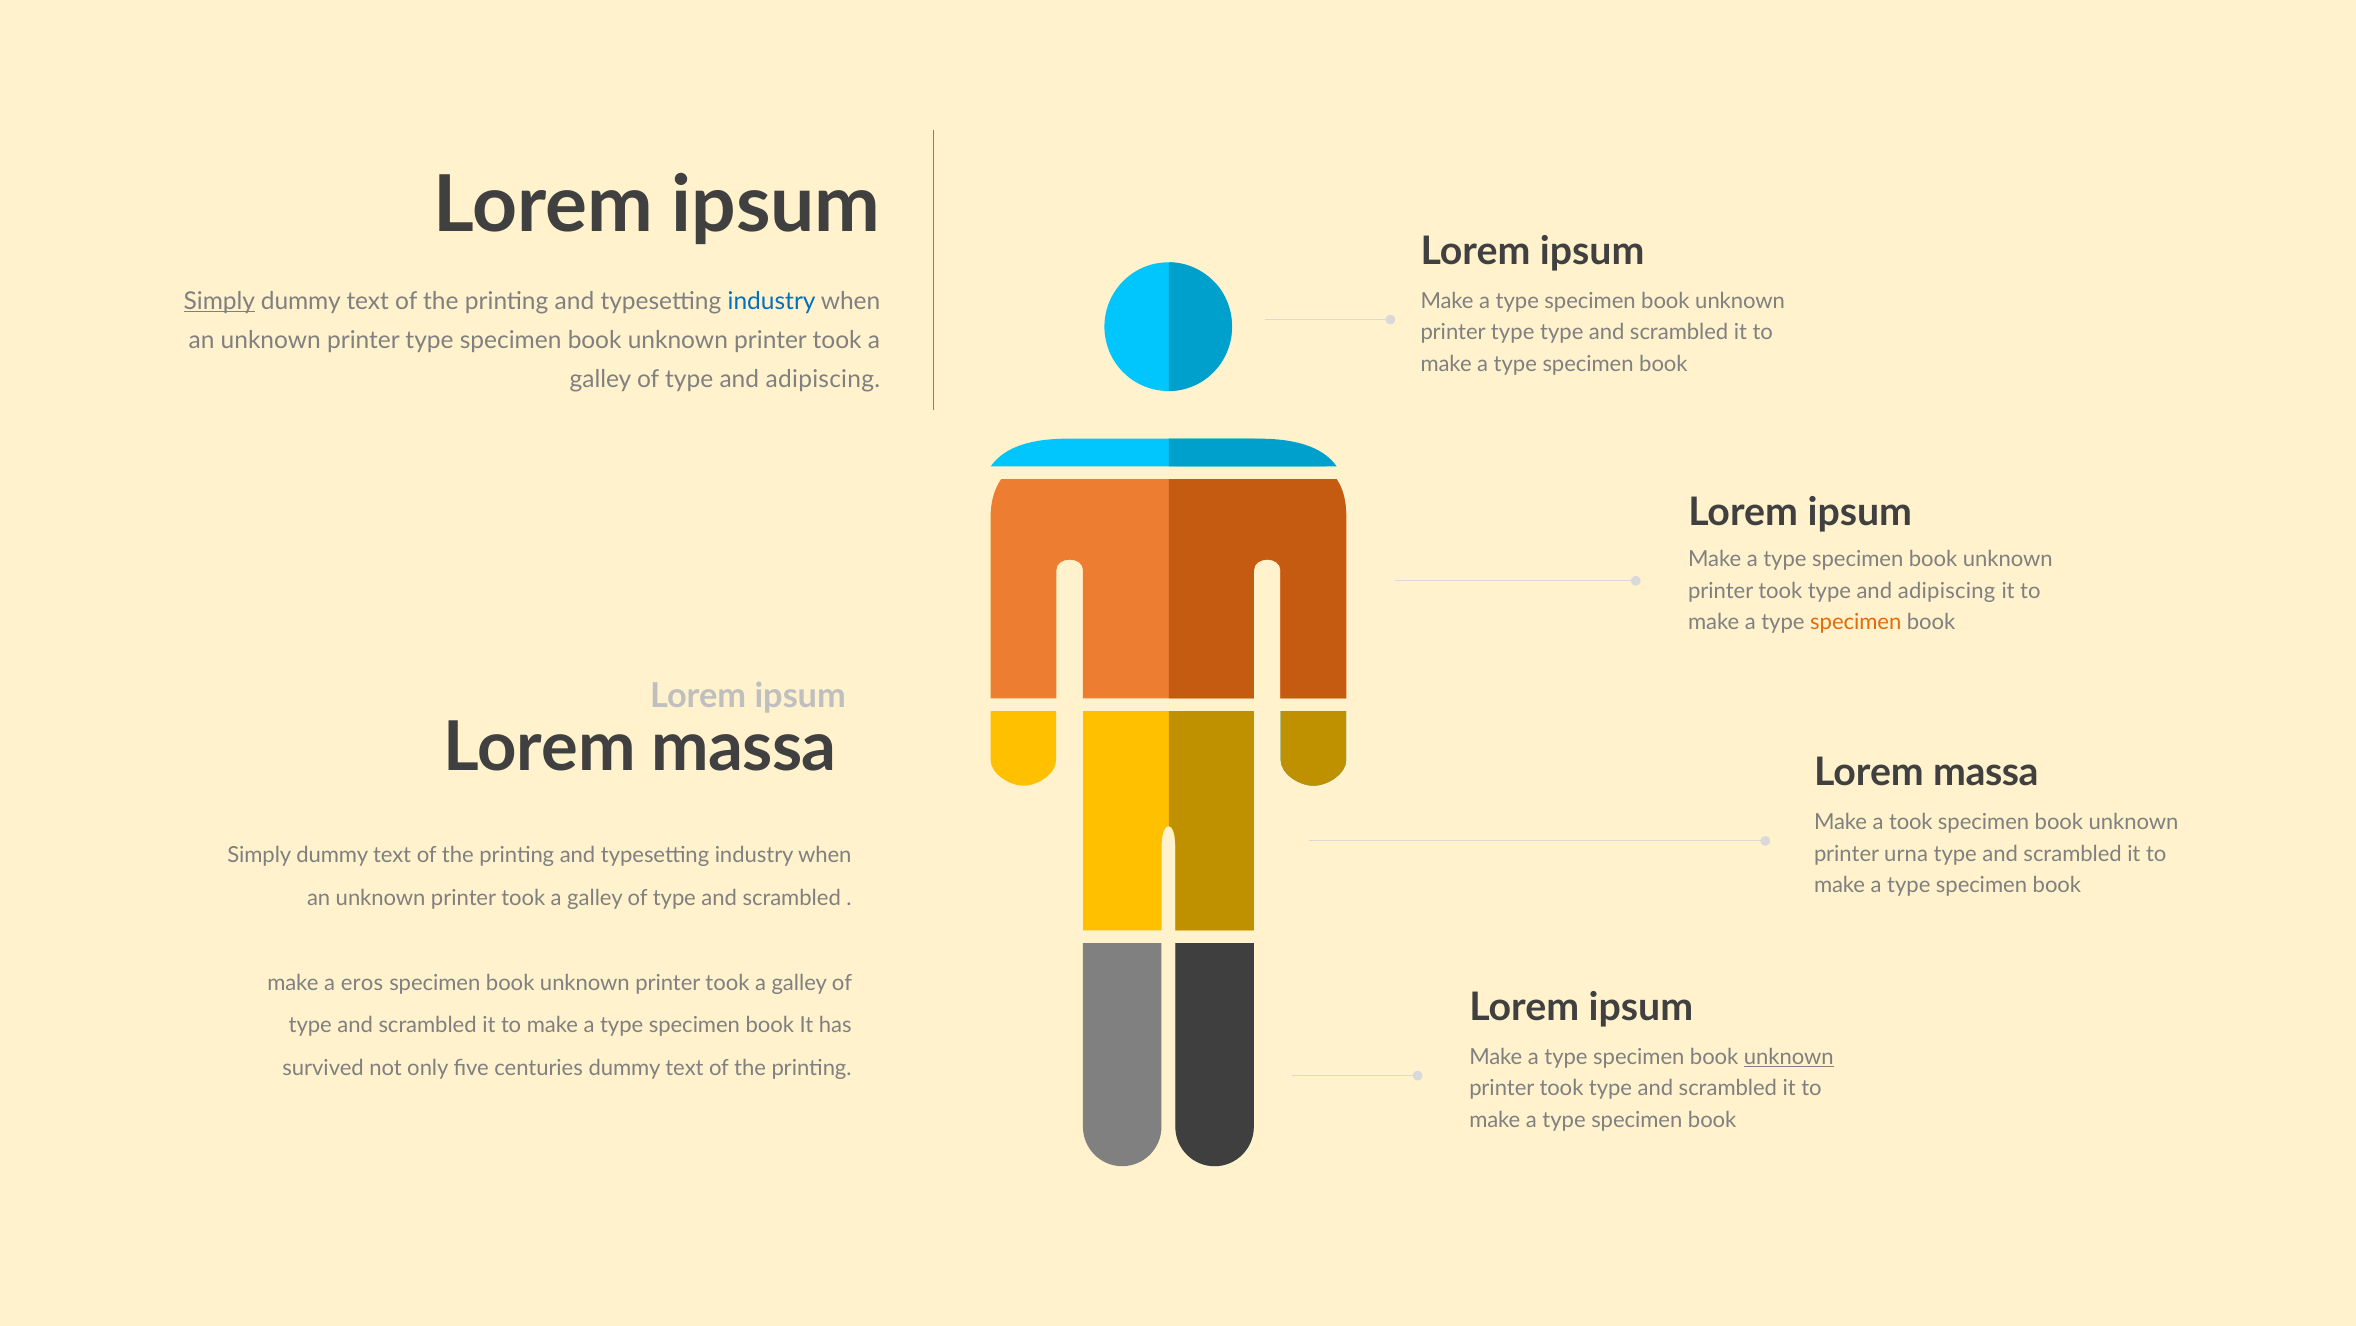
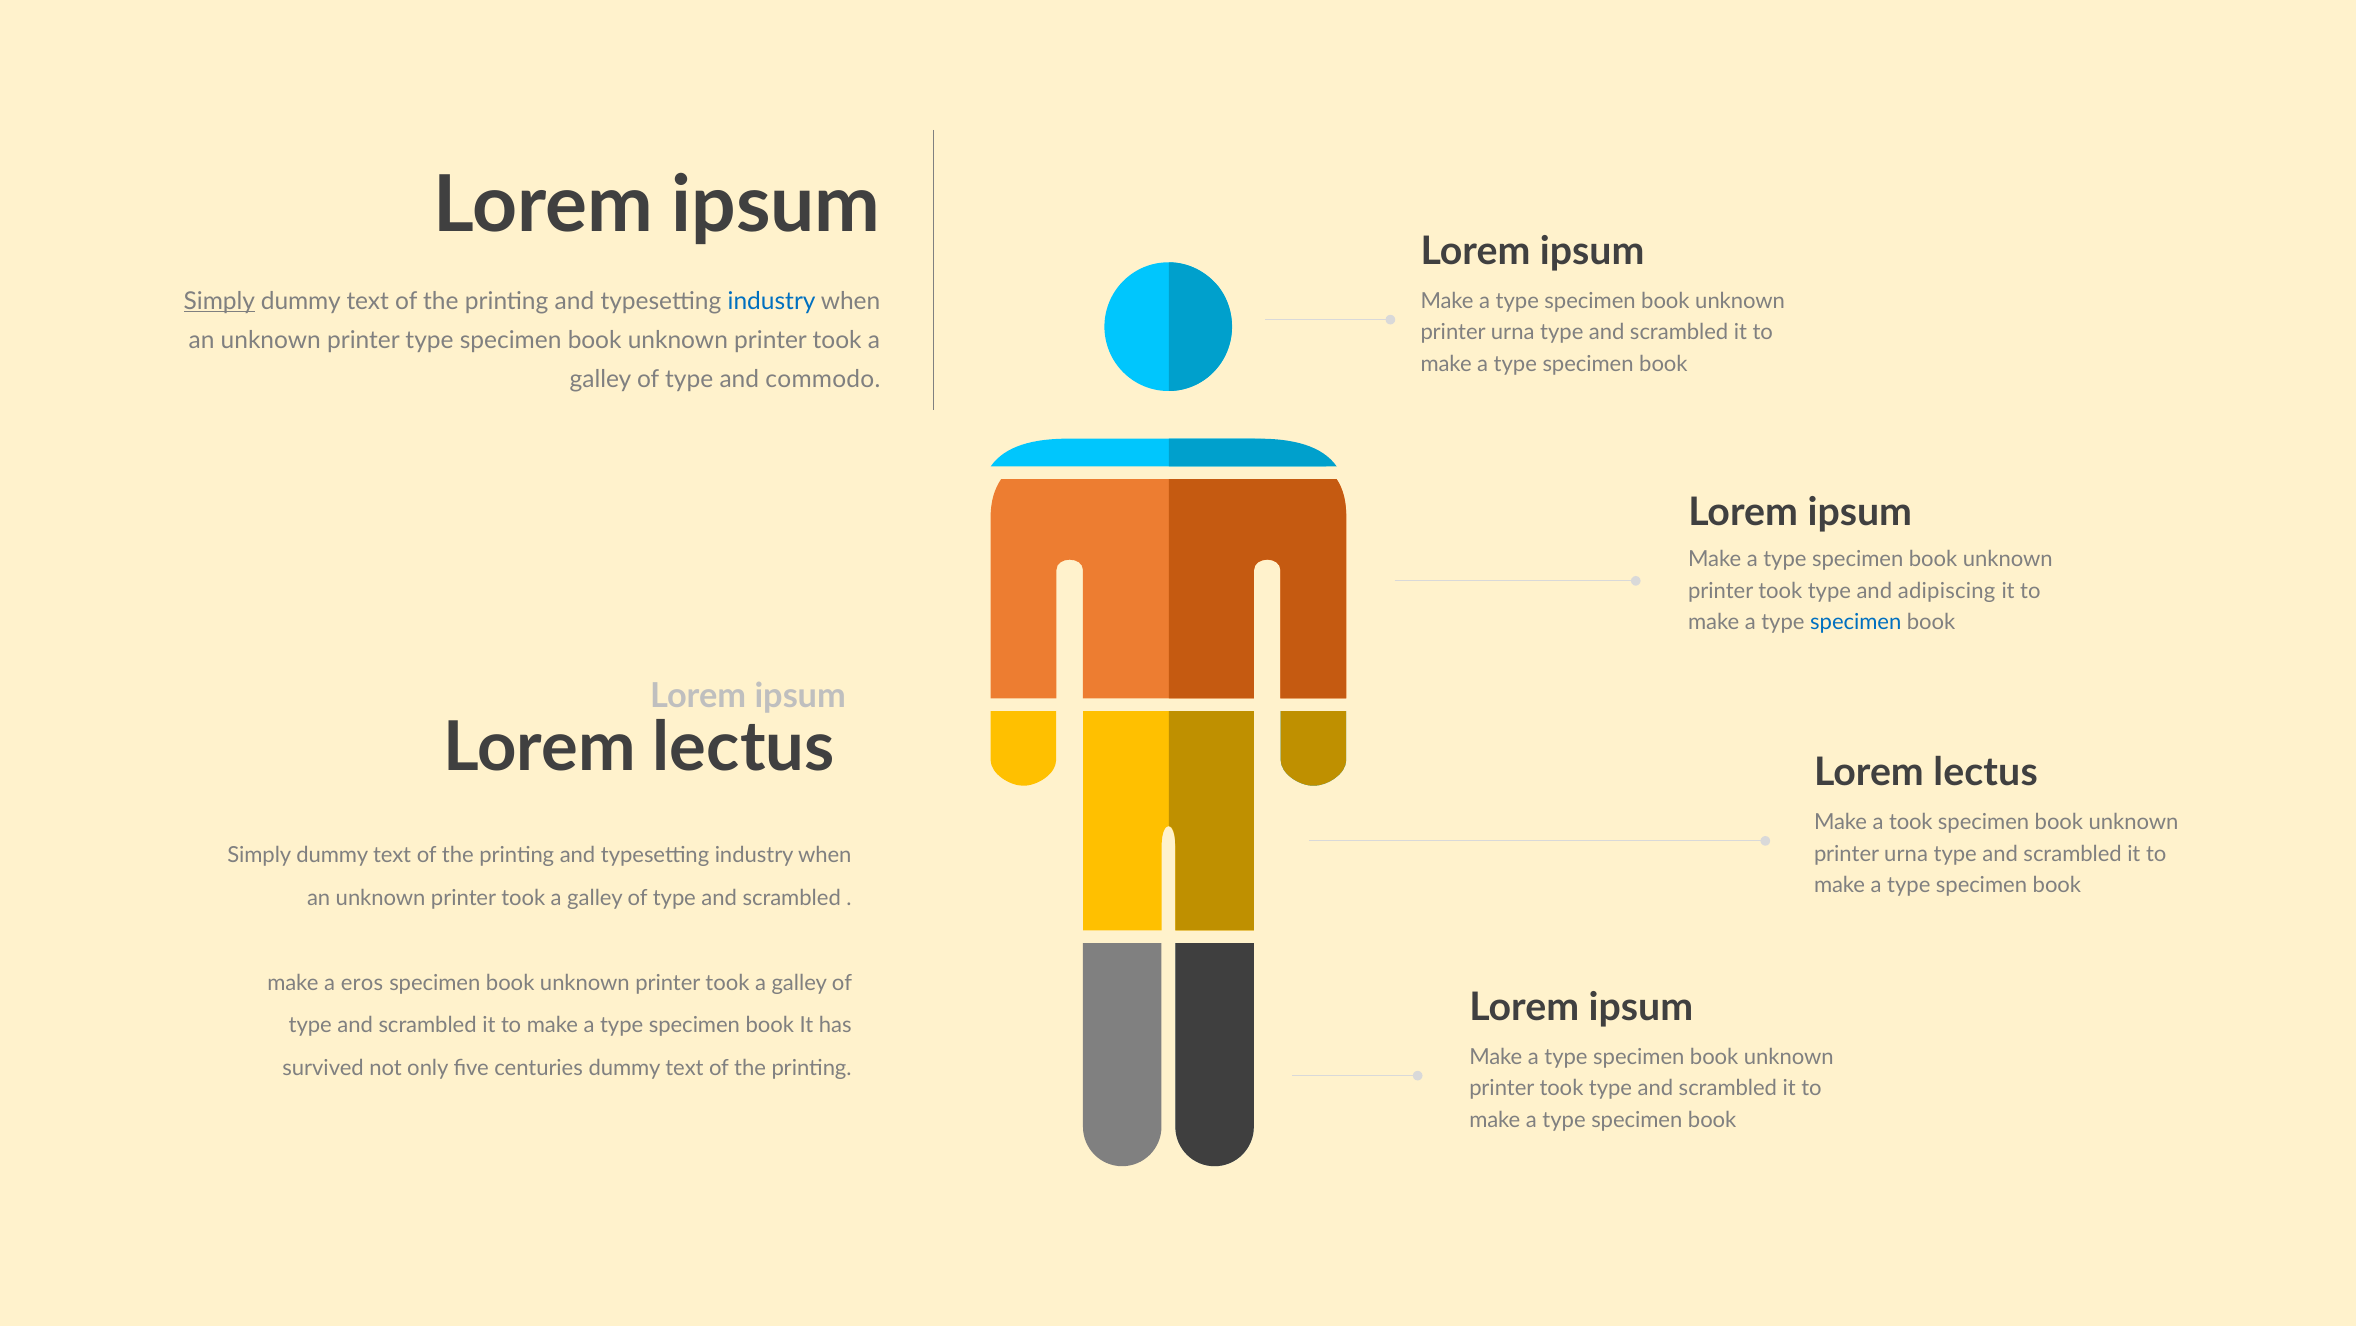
type: type -> urna (1513, 332)
of type and adipiscing: adipiscing -> commodo (823, 380)
specimen colour: orange -> blue (1856, 622)
massa: massa -> lectus (744, 748)
massa: massa -> lectus (1986, 772)
unknown underline: present -> none (1789, 1057)
